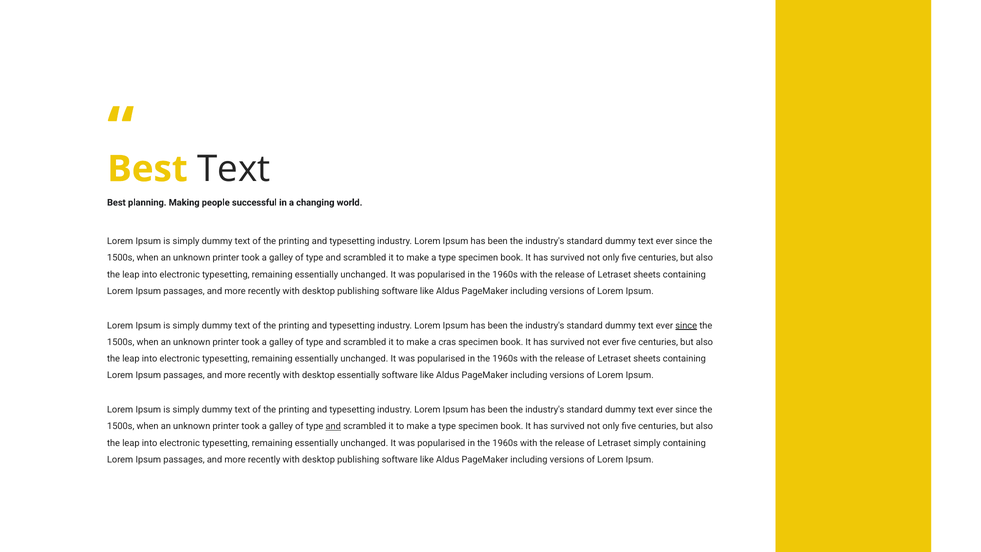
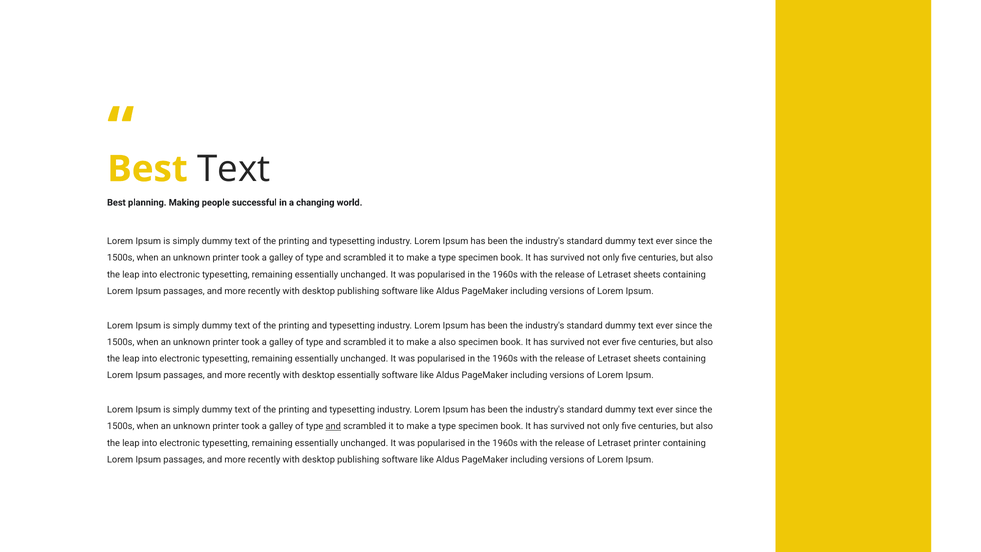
since underline: present -> none (686, 325)
a cras: cras -> also (447, 342)
Letraset simply: simply -> printer (647, 443)
